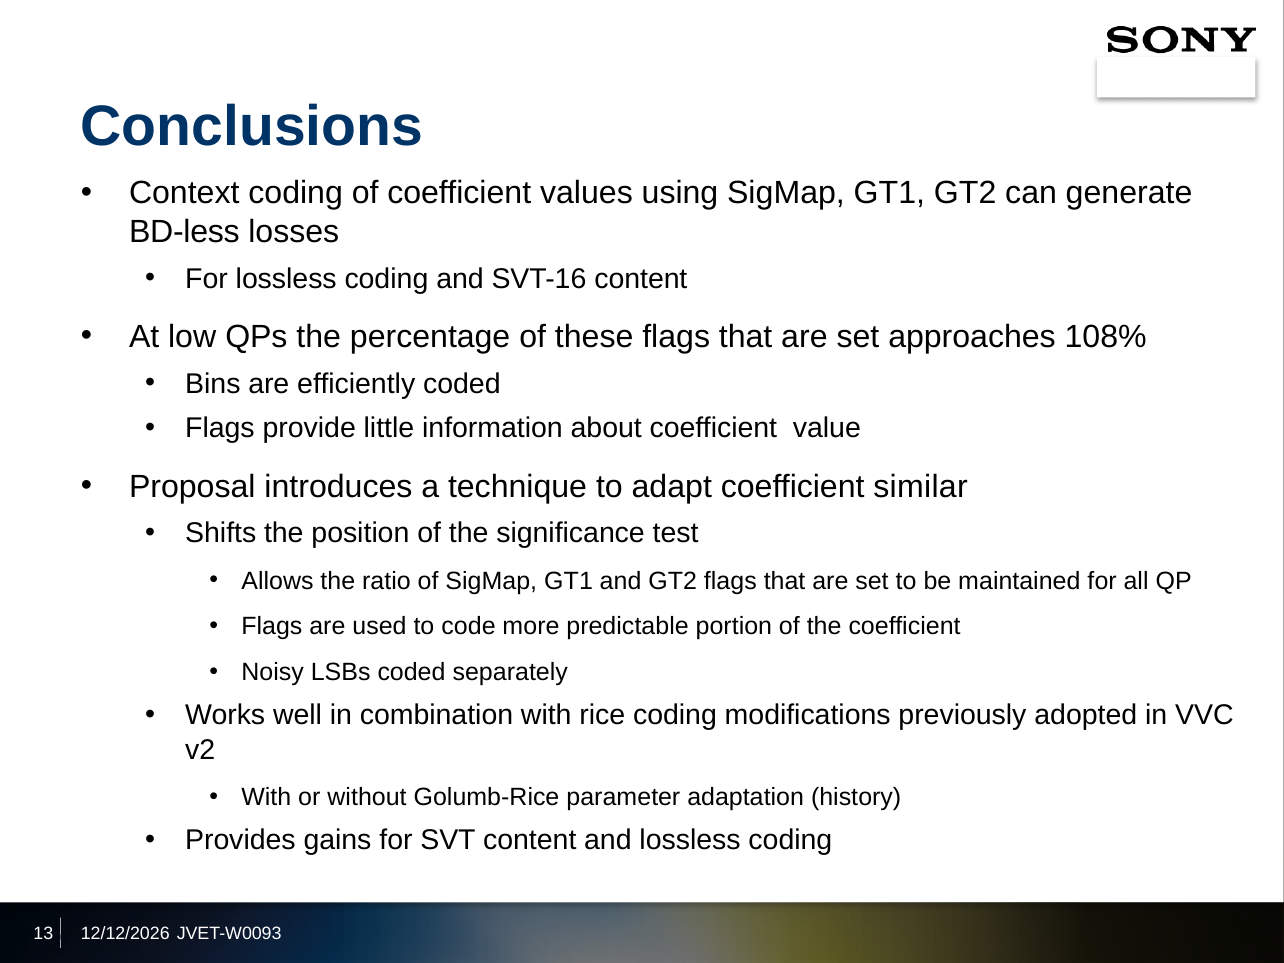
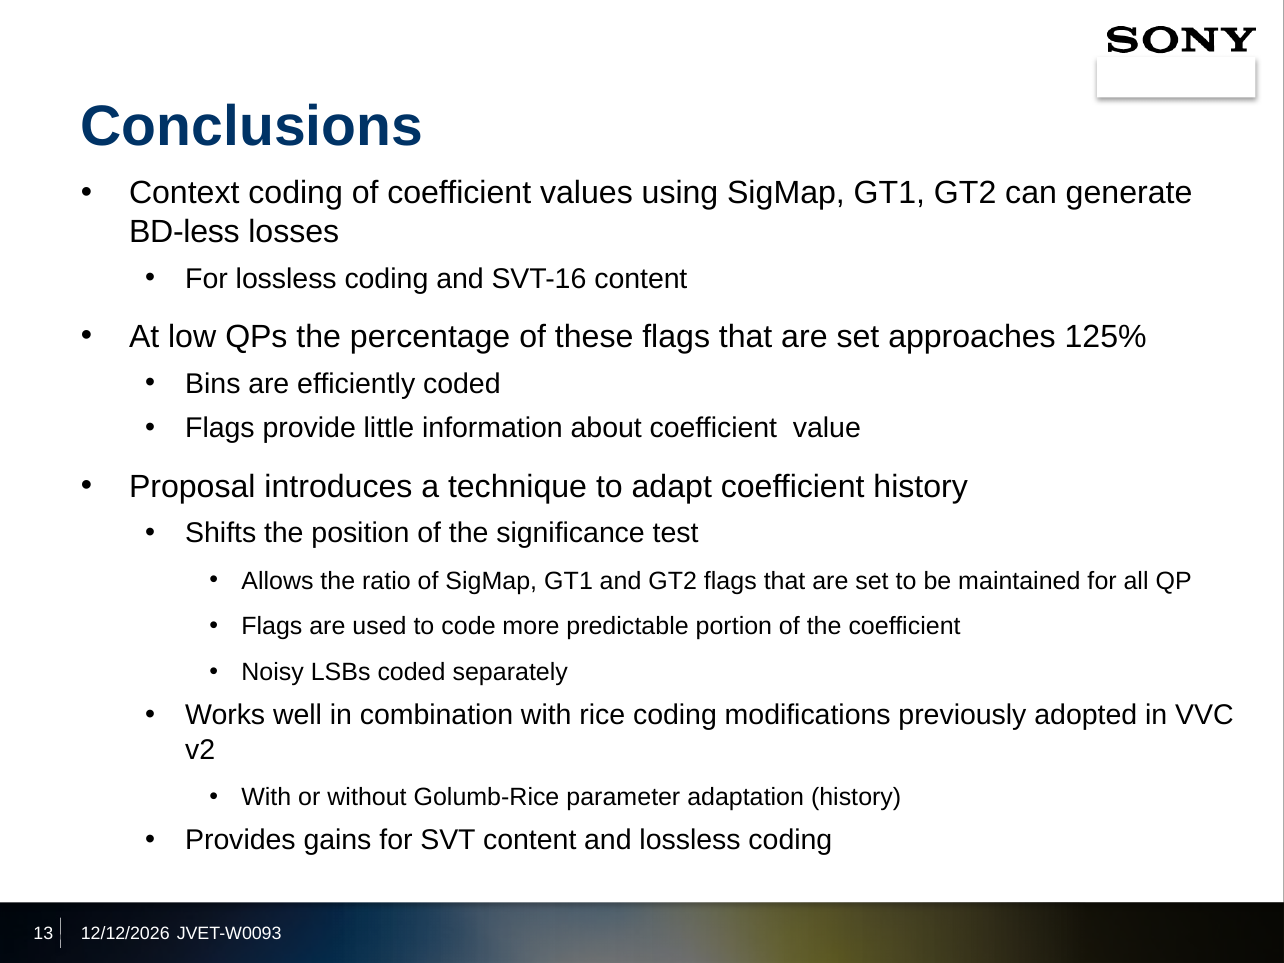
108%: 108% -> 125% (1106, 337)
coefficient similar: similar -> history (921, 487)
